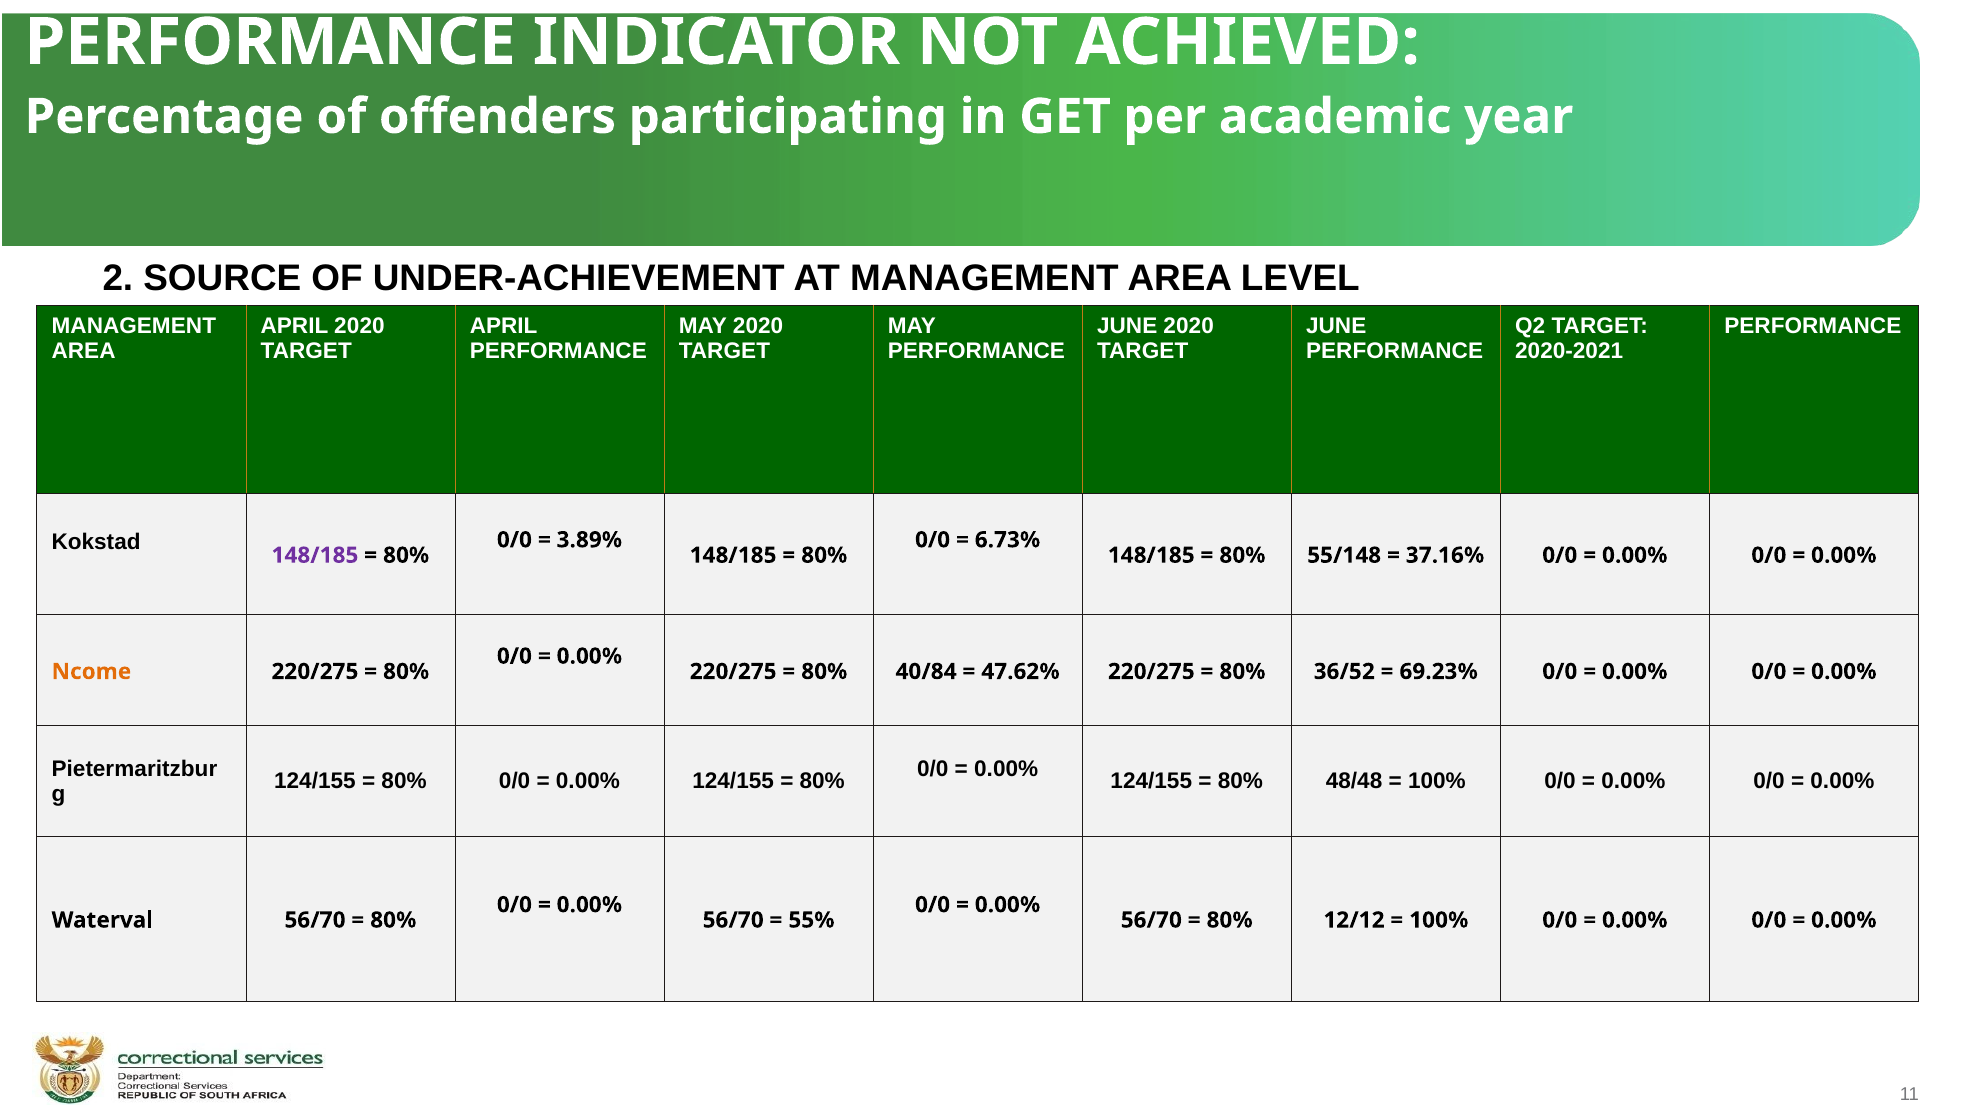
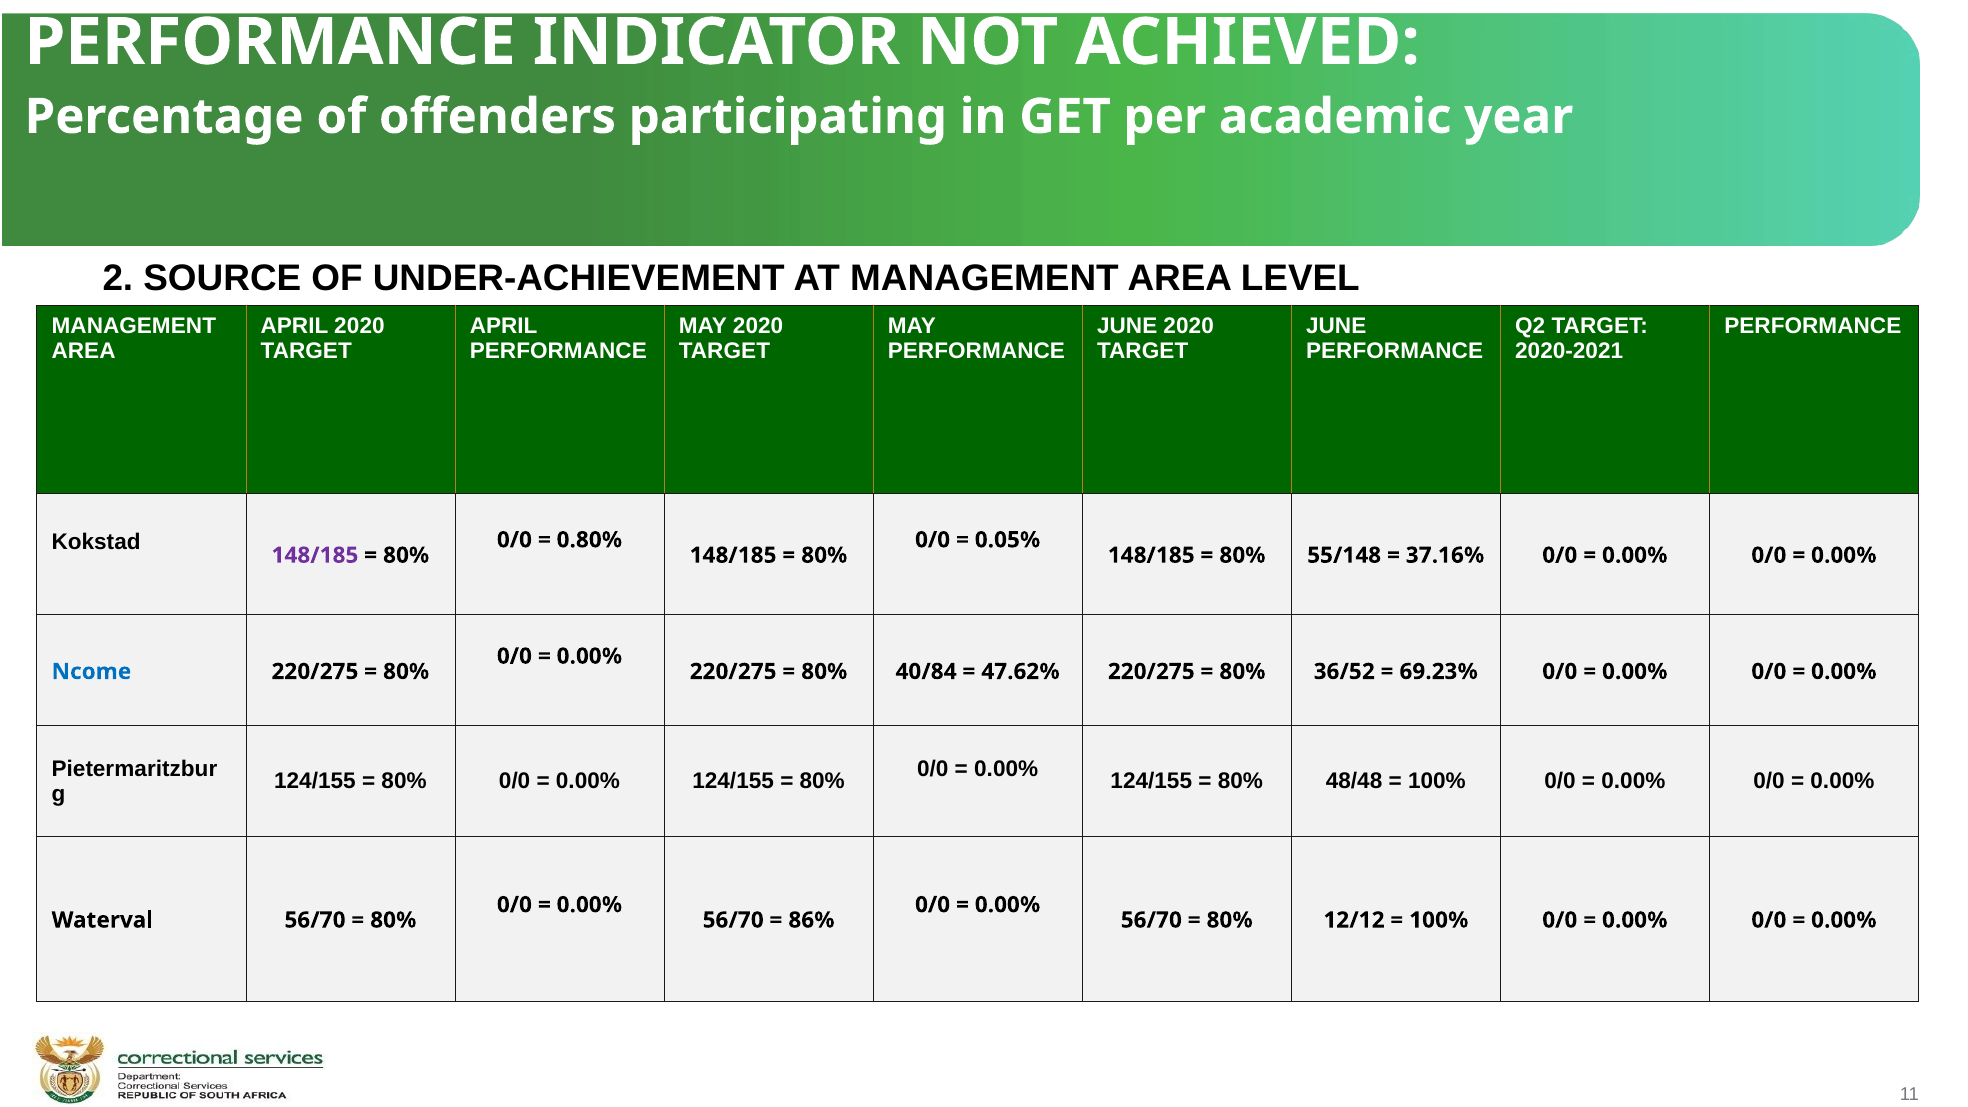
3.89%: 3.89% -> 0.80% (589, 540)
6.73%: 6.73% -> 0.05% (1008, 540)
Ncome colour: orange -> blue (91, 672)
55%: 55% -> 86% (811, 920)
